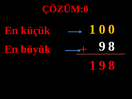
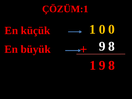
ÇÖZÜM:0: ÇÖZÜM:0 -> ÇÖZÜM:1 (65, 9)
